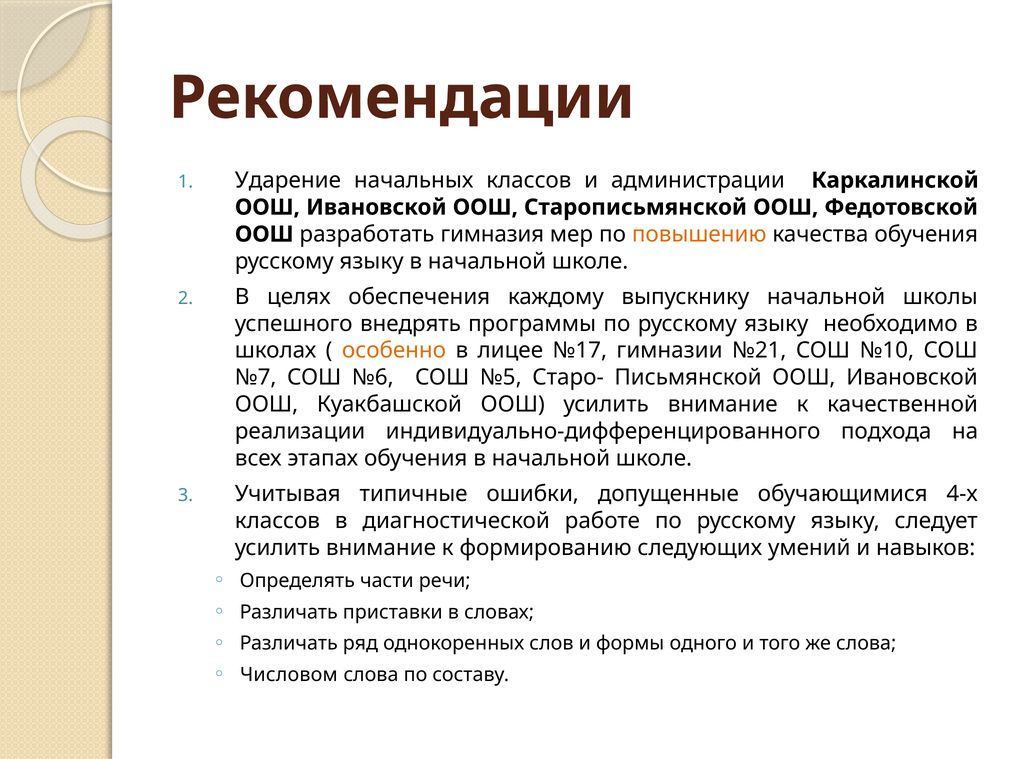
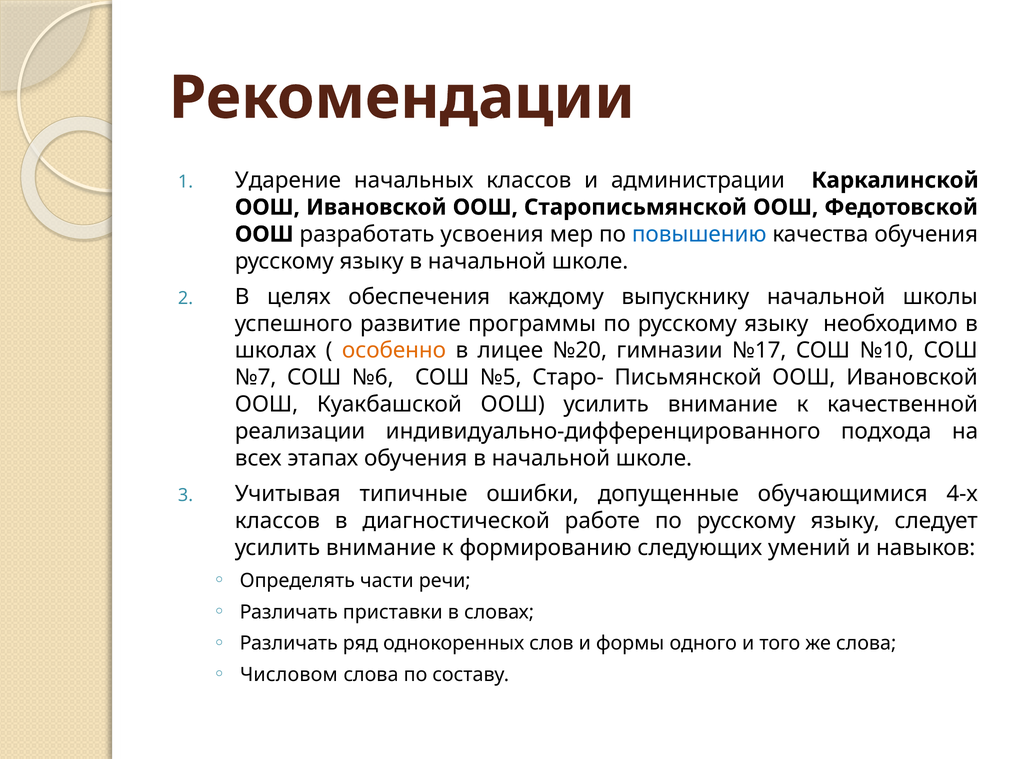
гимназия: гимназия -> усвоения (492, 234)
повышению colour: orange -> blue (699, 234)
внедрять: внедрять -> развитие (410, 324)
№17: №17 -> №20 (580, 351)
№21: №21 -> №17 (759, 351)
